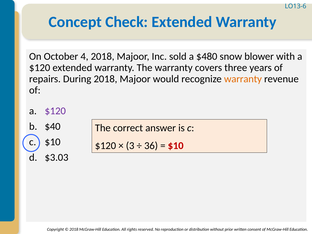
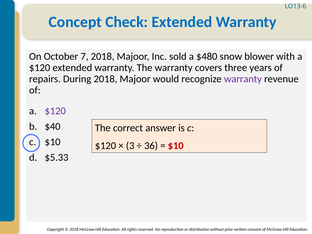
4: 4 -> 7 (84, 56)
warranty colour: orange -> purple (243, 79)
$3.03: $3.03 -> $5.33 (57, 158)
